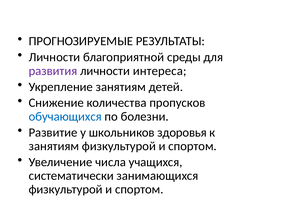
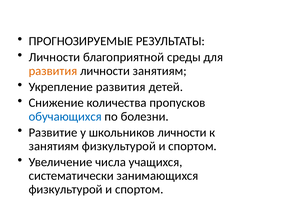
развития colour: purple -> orange (53, 71)
личности интереса: интереса -> занятиям (160, 71)
Укрепление занятиям: занятиям -> развития (121, 87)
школьников здоровья: здоровья -> личности (182, 133)
